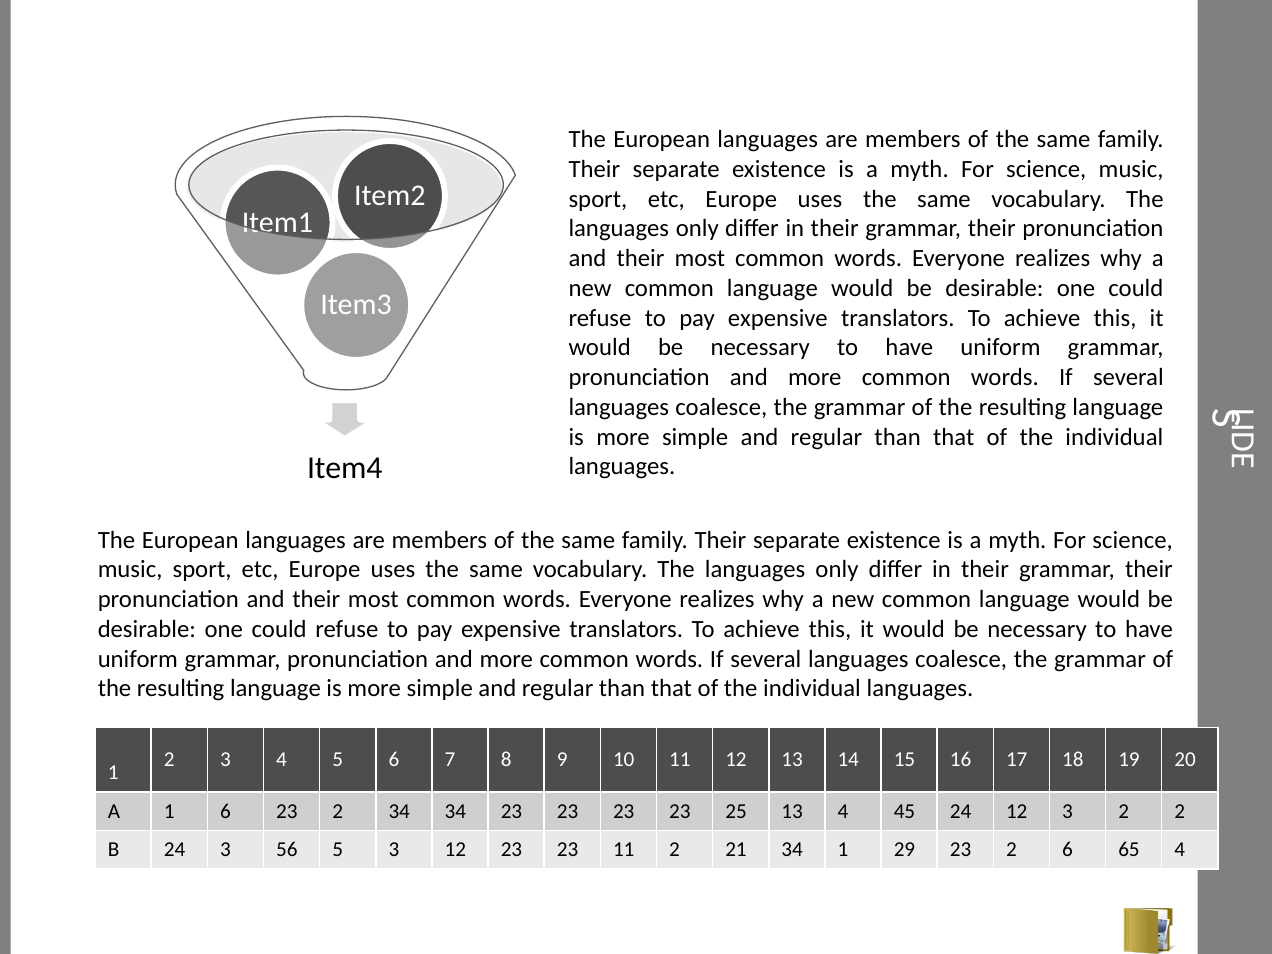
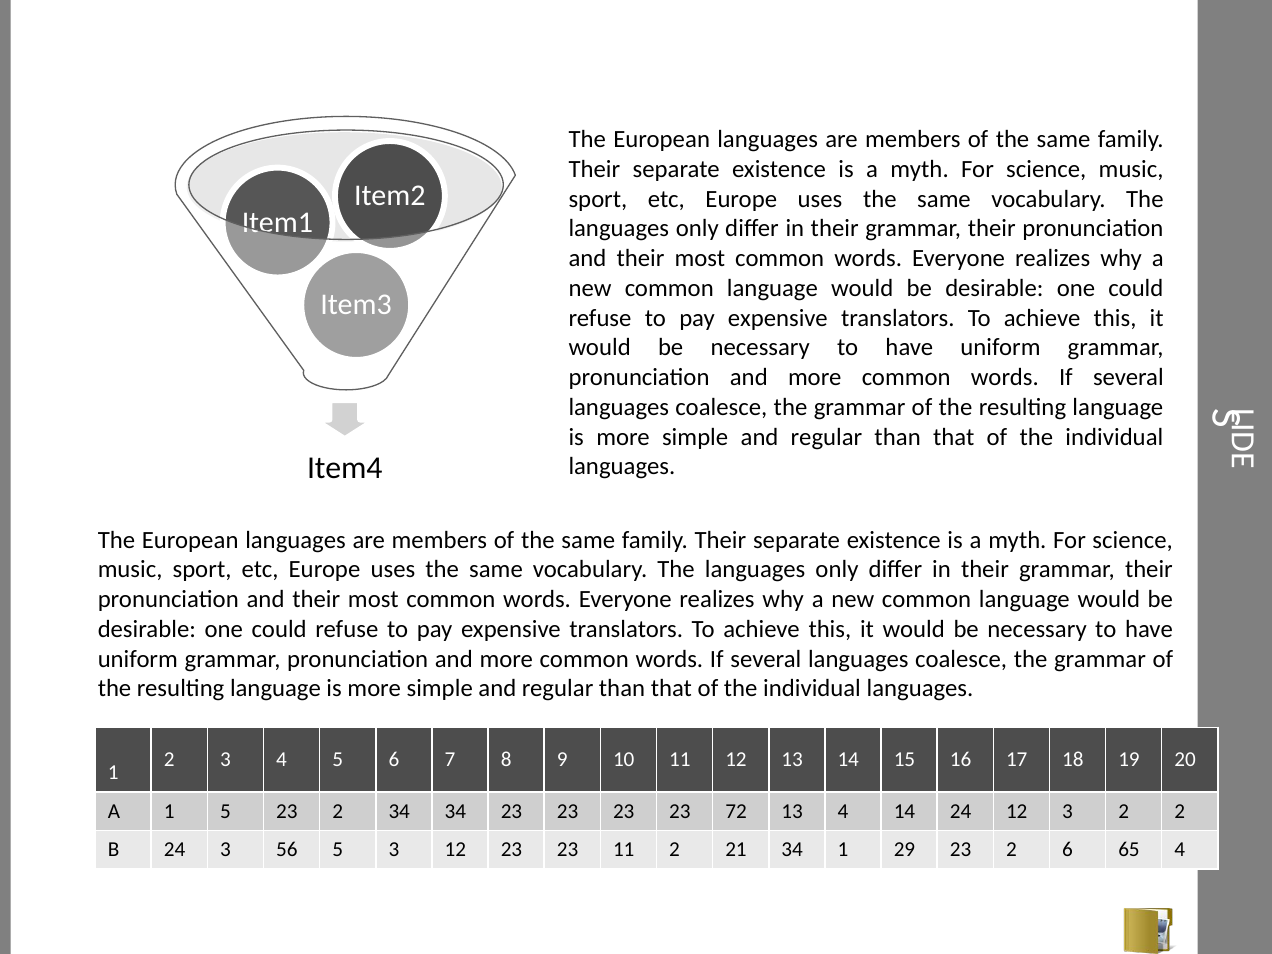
1 6: 6 -> 5 (225, 811)
25: 25 -> 72 (736, 811)
4 45: 45 -> 14 (904, 811)
